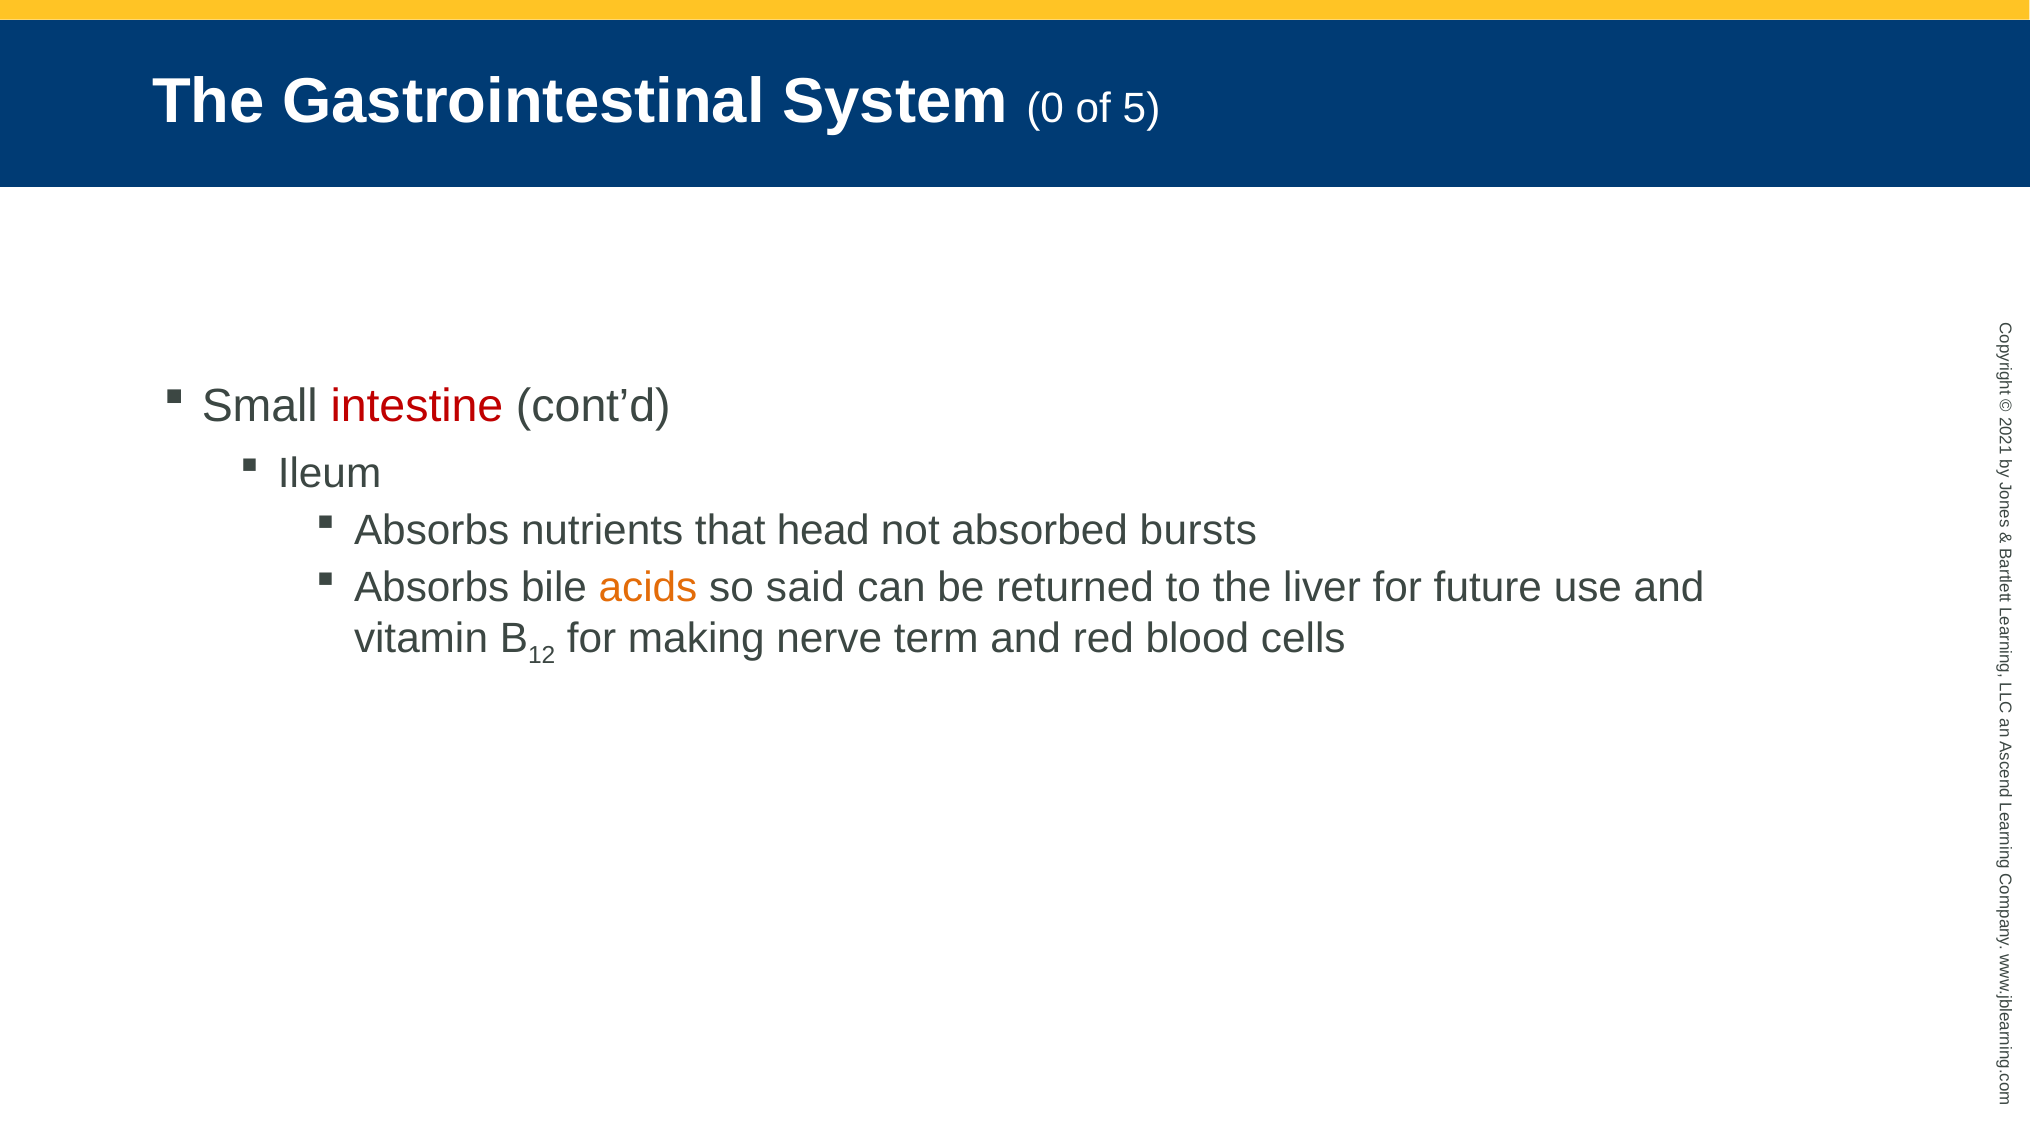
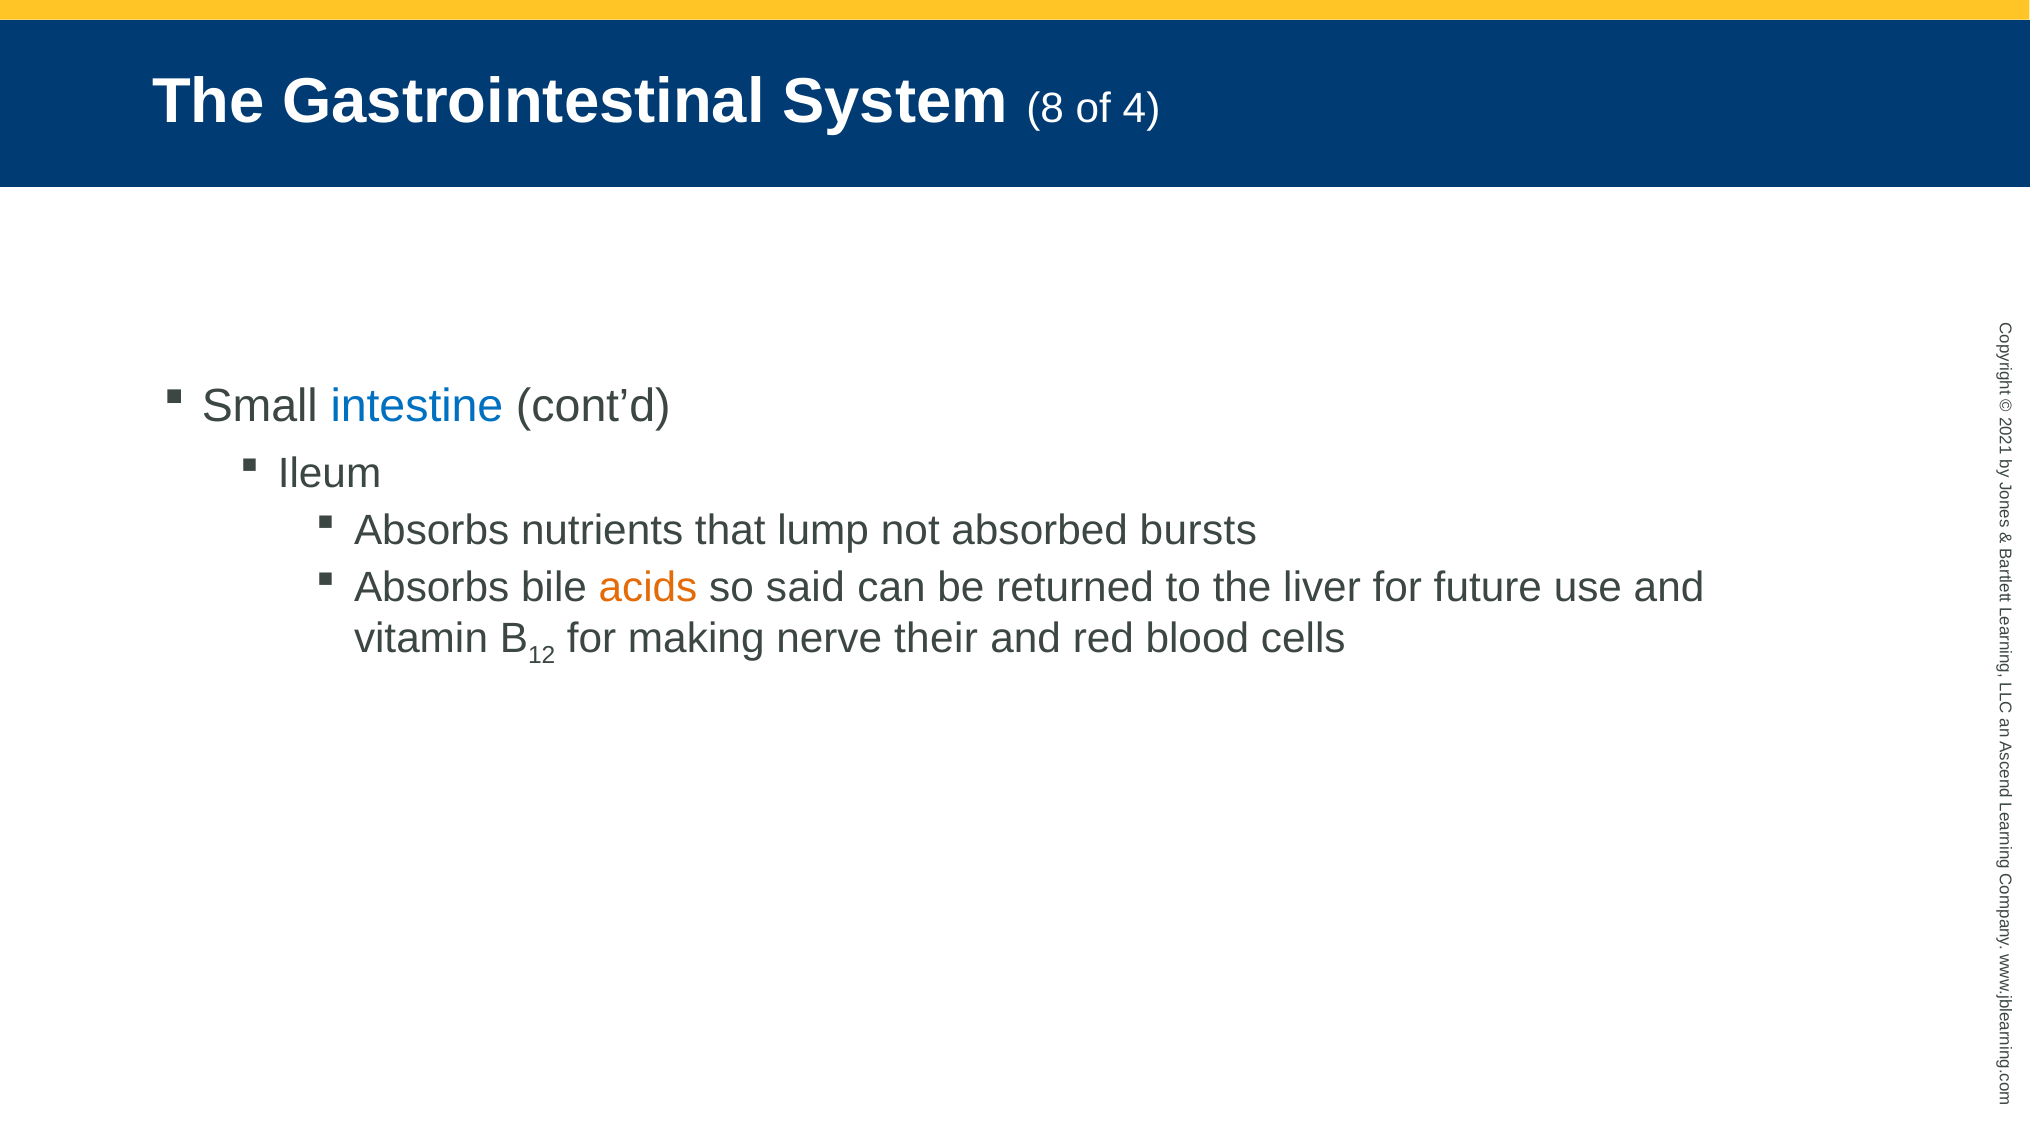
System 0: 0 -> 8 (1045, 109)
5: 5 -> 4 (1142, 109)
intestine colour: red -> blue (417, 406)
head: head -> lump (823, 531)
term: term -> their (936, 638)
